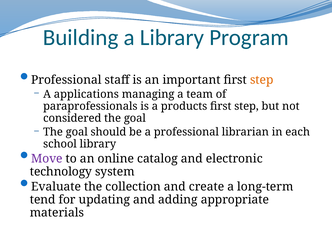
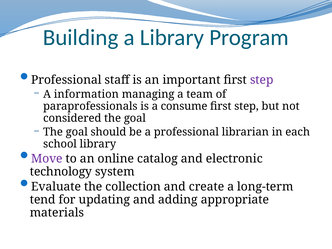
step colour: orange -> purple (262, 80)
applications: applications -> information (86, 94)
products: products -> consume (184, 106)
